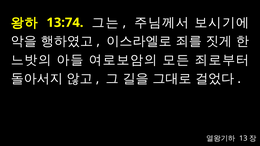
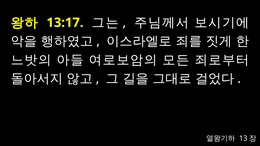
13:74: 13:74 -> 13:17 (65, 23)
